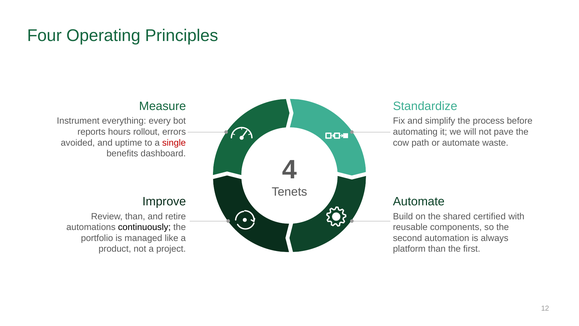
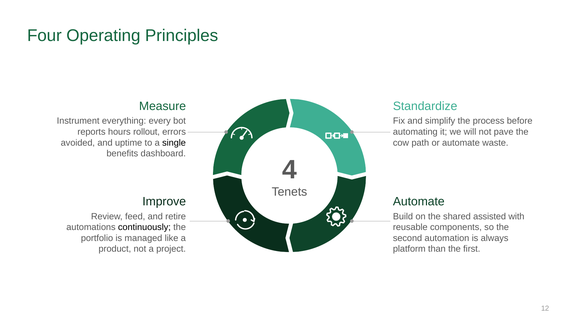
single colour: red -> black (174, 143)
Review than: than -> feed (135, 216)
certified: certified -> assisted (490, 216)
